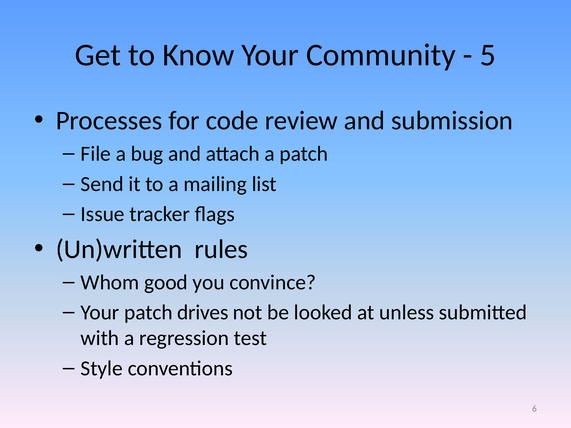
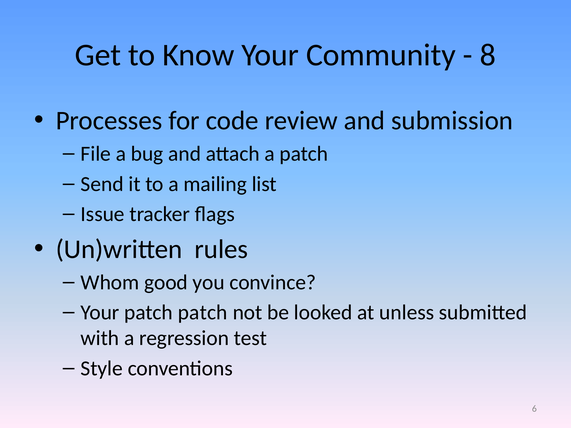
5: 5 -> 8 (488, 55)
patch drives: drives -> patch (203, 313)
